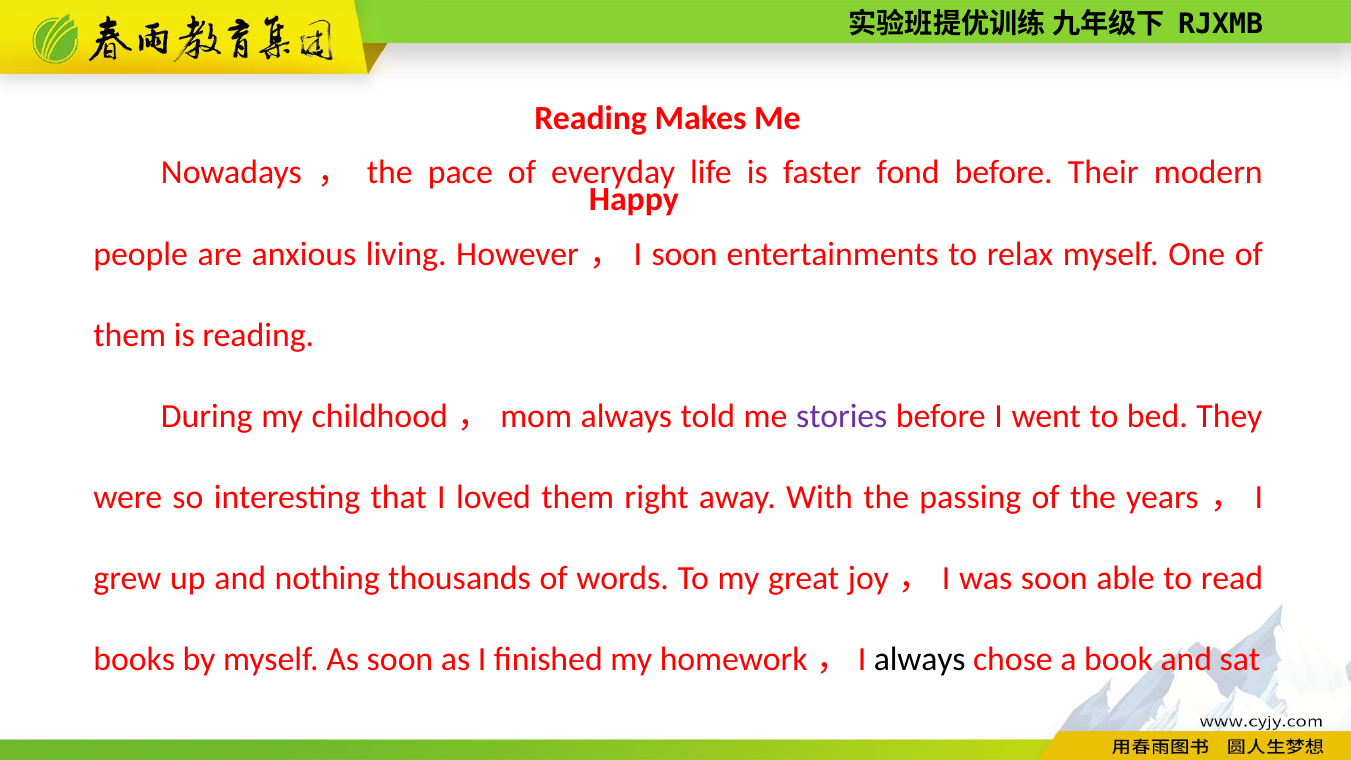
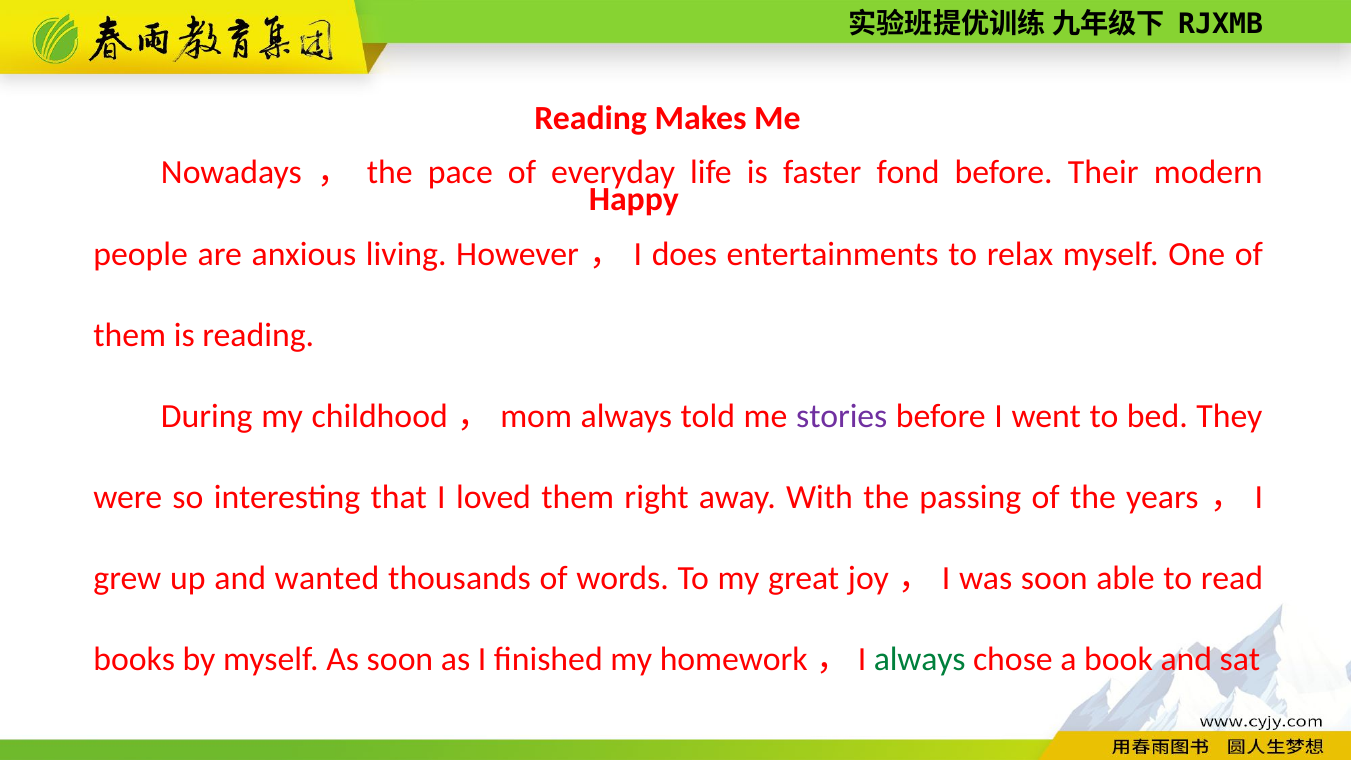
I soon: soon -> does (684, 254)
nothing: nothing -> wanted (327, 578)
always colour: black -> green (920, 659)
